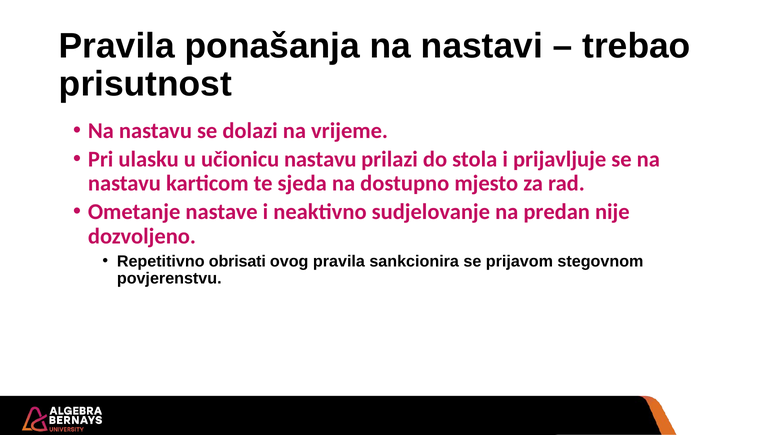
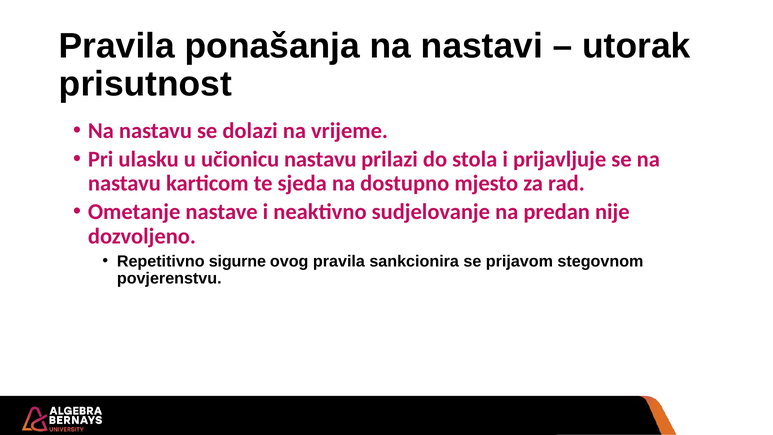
trebao: trebao -> utorak (636, 46)
obrisati: obrisati -> sigurne (237, 261)
